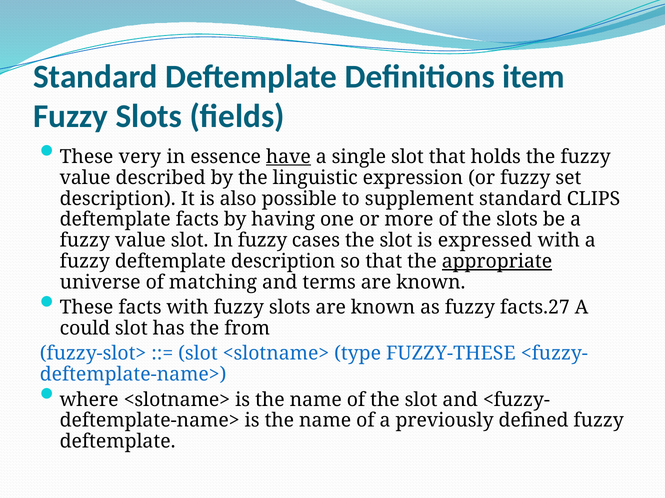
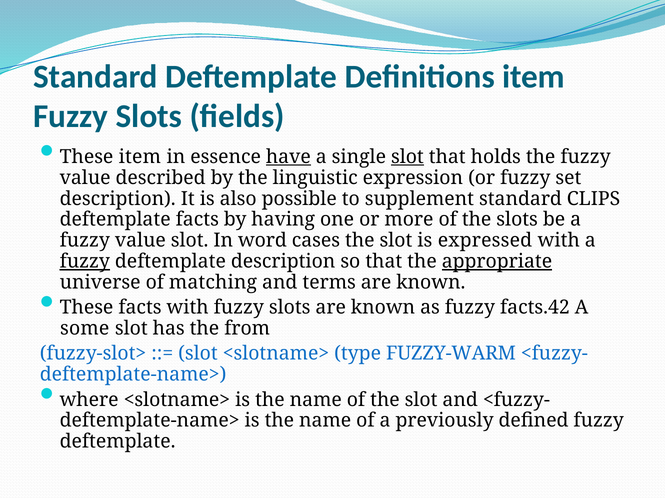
These very: very -> item (140, 157)
slot underline: none -> present (407, 157)
In fuzzy: fuzzy -> word (262, 241)
fuzzy underline: none -> present (85, 262)
facts.27: facts.27 -> facts.42 (535, 308)
could: could -> some (85, 329)
FUZZY-THESE: FUZZY-THESE -> FUZZY-WARM (451, 354)
